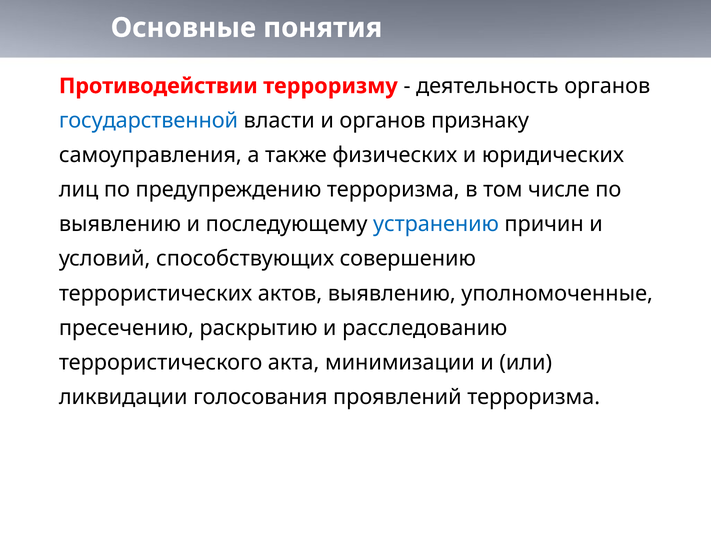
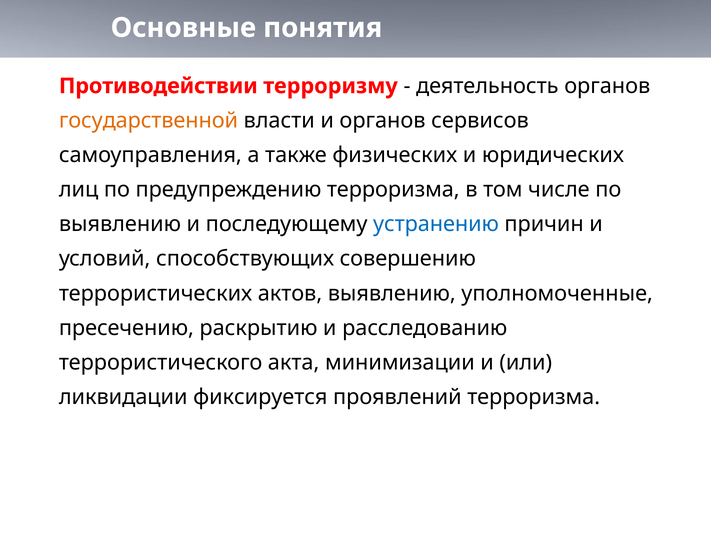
государственной colour: blue -> orange (148, 121)
признаку: признаку -> сервисов (480, 121)
голосования: голосования -> фиксируется (260, 397)
